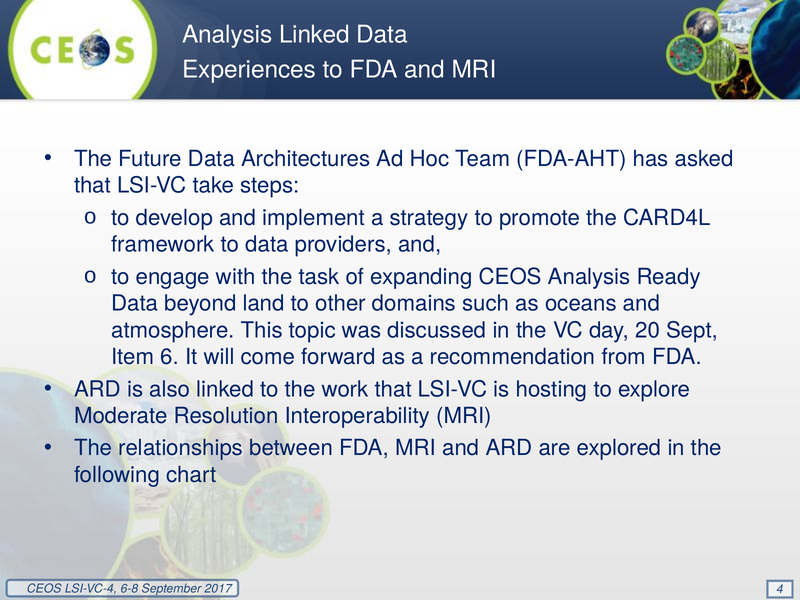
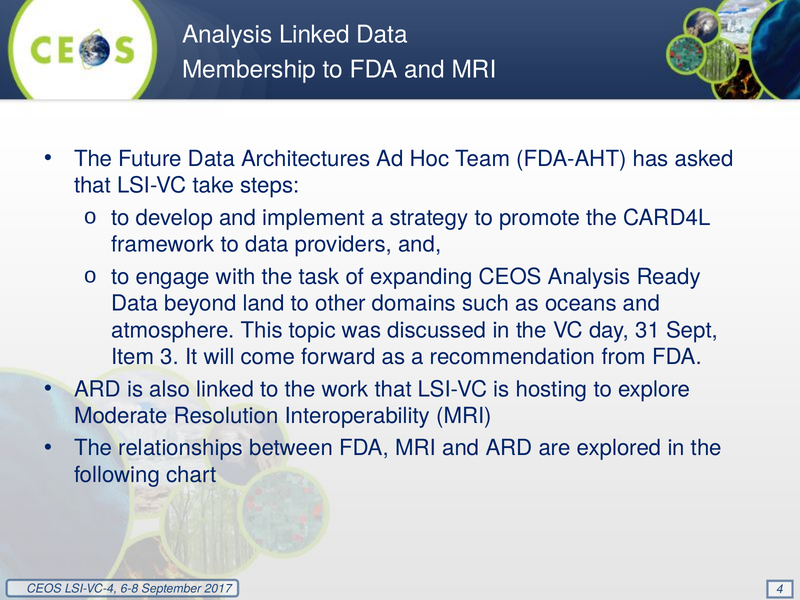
Experiences: Experiences -> Membership (249, 70)
20: 20 -> 31 (648, 330)
6: 6 -> 3 (170, 357)
